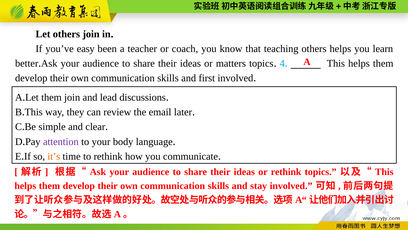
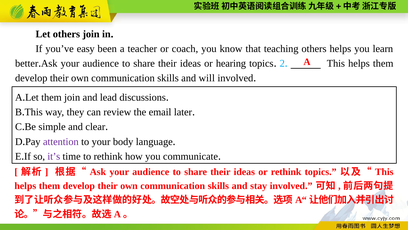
matters: matters -> hearing (231, 63)
4: 4 -> 2 (282, 63)
first: first -> will (207, 78)
it’s colour: orange -> purple (54, 156)
